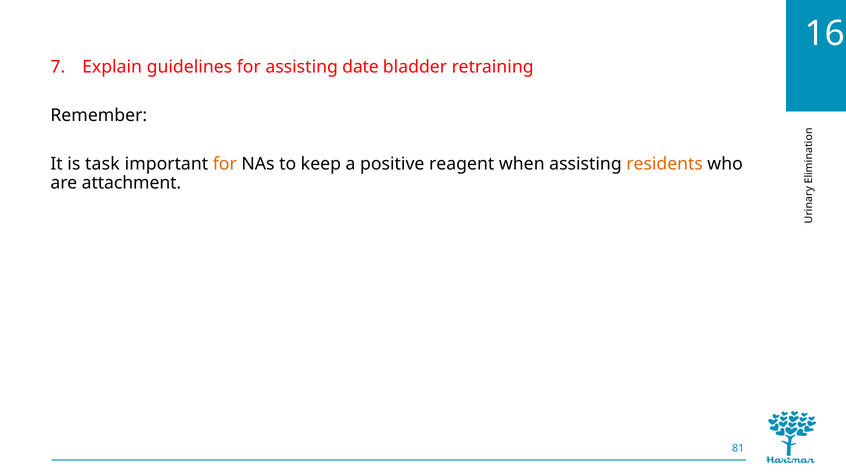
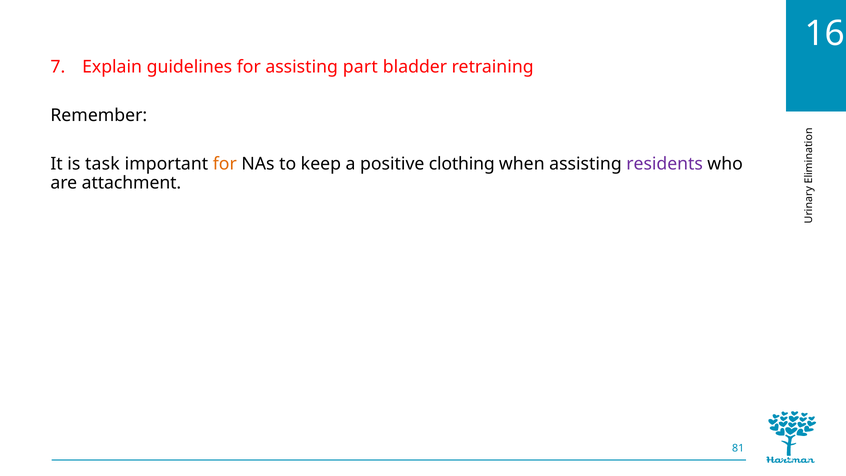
date: date -> part (360, 67)
reagent: reagent -> clothing (462, 164)
residents colour: orange -> purple (665, 164)
